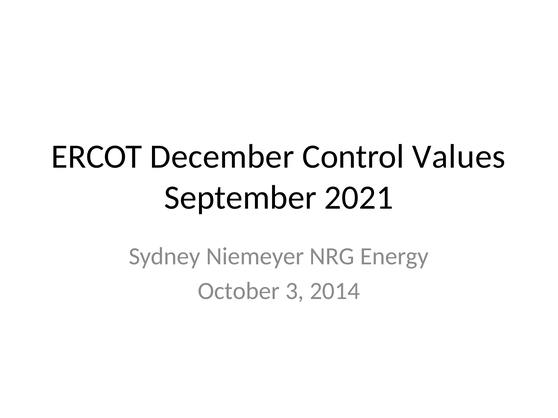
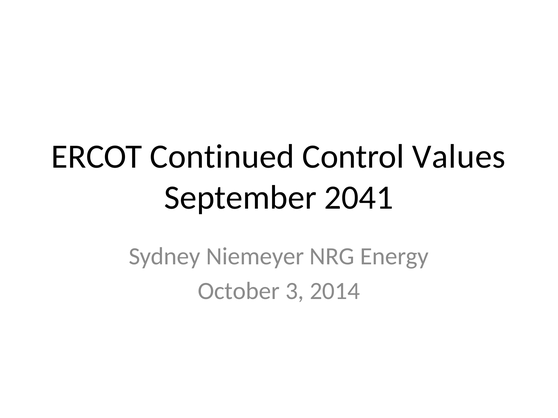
December: December -> Continued (222, 157)
2021: 2021 -> 2041 (359, 198)
